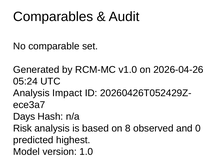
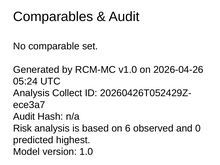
Impact: Impact -> Collect (67, 93)
Days: Days -> Audit (24, 117)
8: 8 -> 6 (128, 128)
